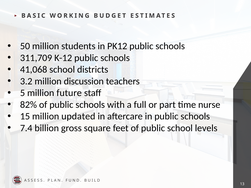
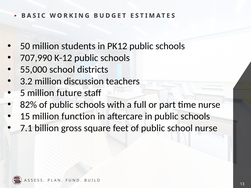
311,709: 311,709 -> 707,990 (36, 58)
41,068: 41,068 -> 55,000 (34, 70)
updated: updated -> function (78, 117)
7.4: 7.4 -> 7.1 (26, 128)
school levels: levels -> nurse (206, 128)
